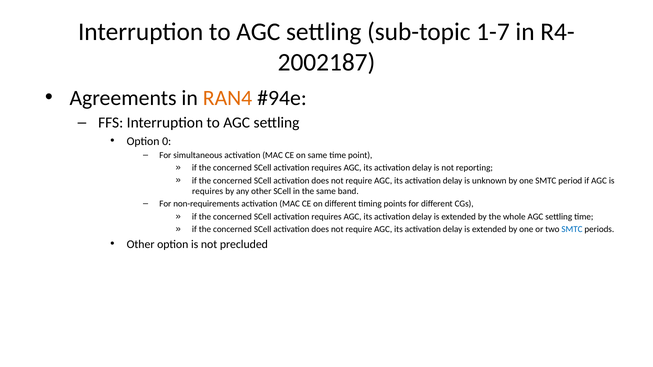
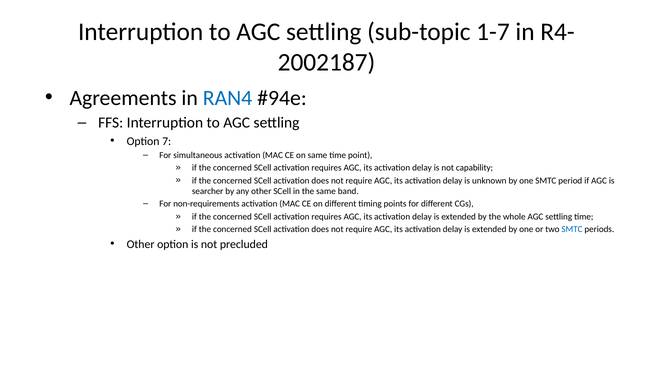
RAN4 colour: orange -> blue (228, 98)
0: 0 -> 7 (167, 141)
reporting: reporting -> capability (474, 168)
requires: requires -> searcher (208, 191)
